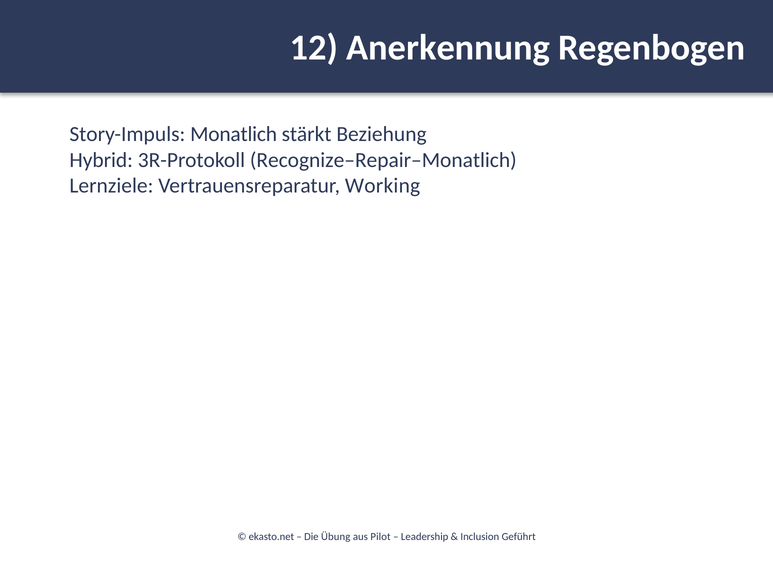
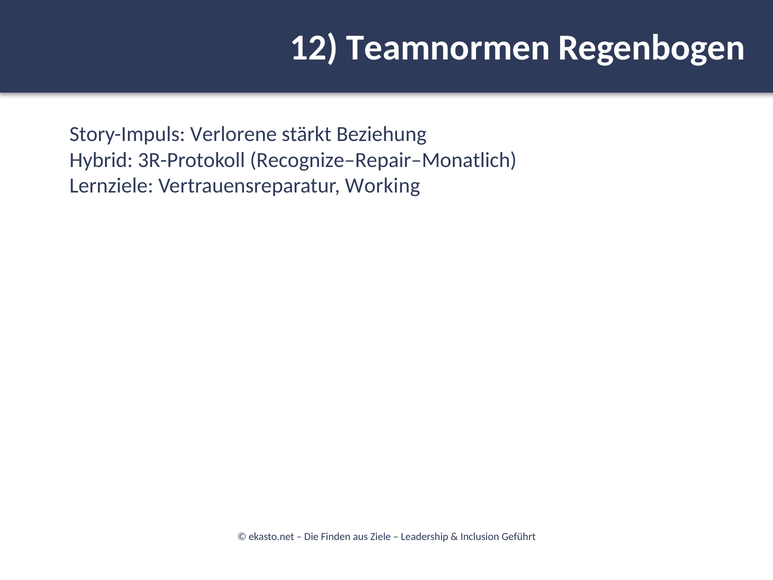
Anerkennung: Anerkennung -> Teamnormen (448, 48)
Monatlich: Monatlich -> Verlorene (234, 134)
Übung: Übung -> Finden (336, 537)
Pilot: Pilot -> Ziele (381, 537)
